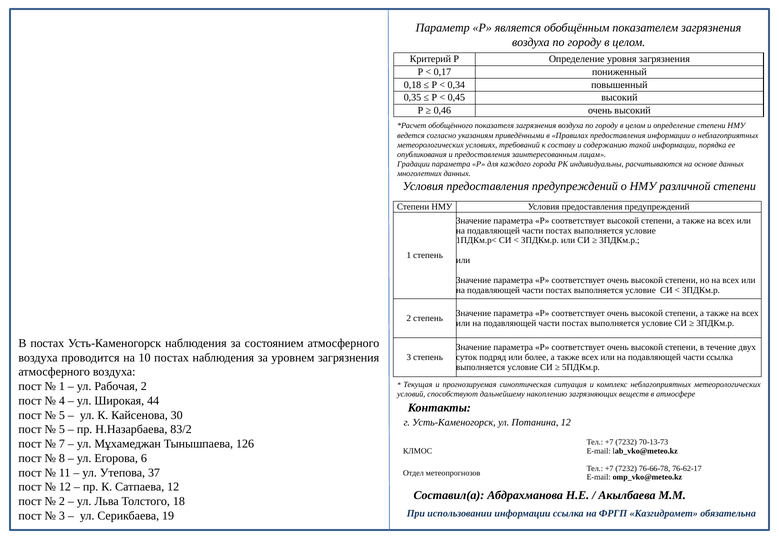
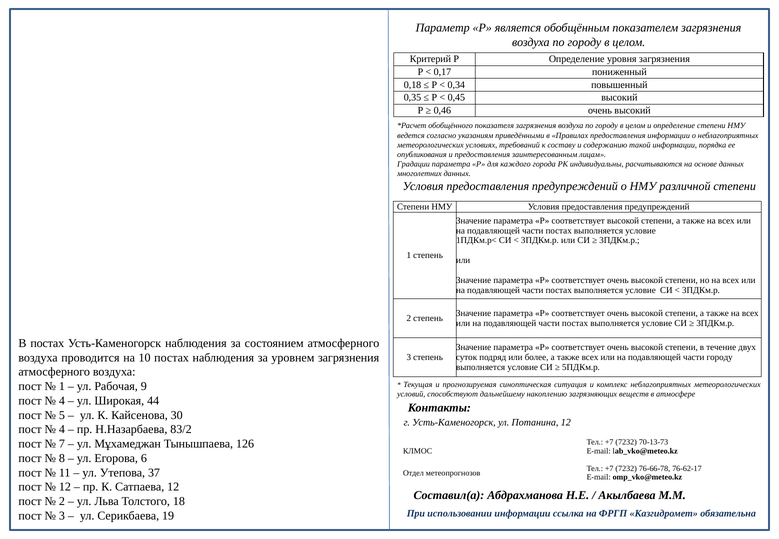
части ссылка: ссылка -> городу (720, 357)
Рабочая 2: 2 -> 9 (144, 387)
5: 5 -> 4 (62, 430)
